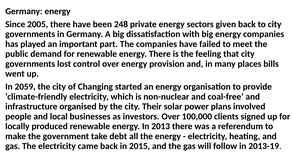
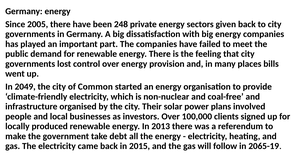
2059: 2059 -> 2049 (25, 87)
Changing: Changing -> Common (95, 87)
2013-19: 2013-19 -> 2065-19 (264, 146)
